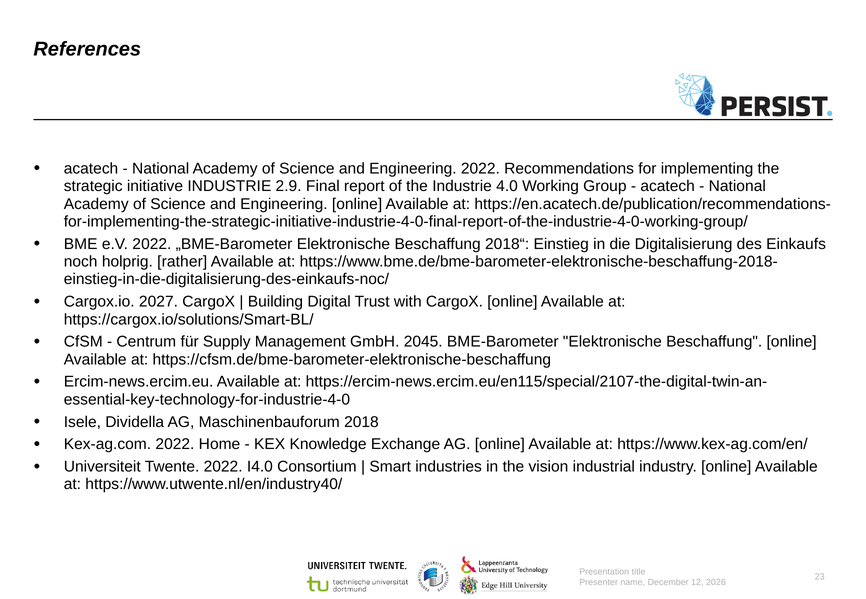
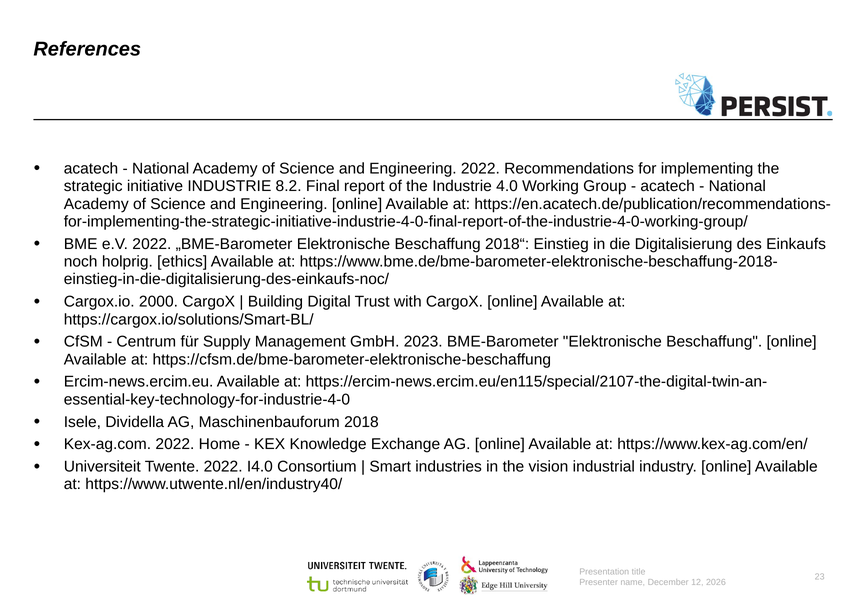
2.9: 2.9 -> 8.2 (289, 186)
rather: rather -> ethics (182, 262)
2027: 2027 -> 2000 (158, 302)
2045: 2045 -> 2023 (423, 342)
